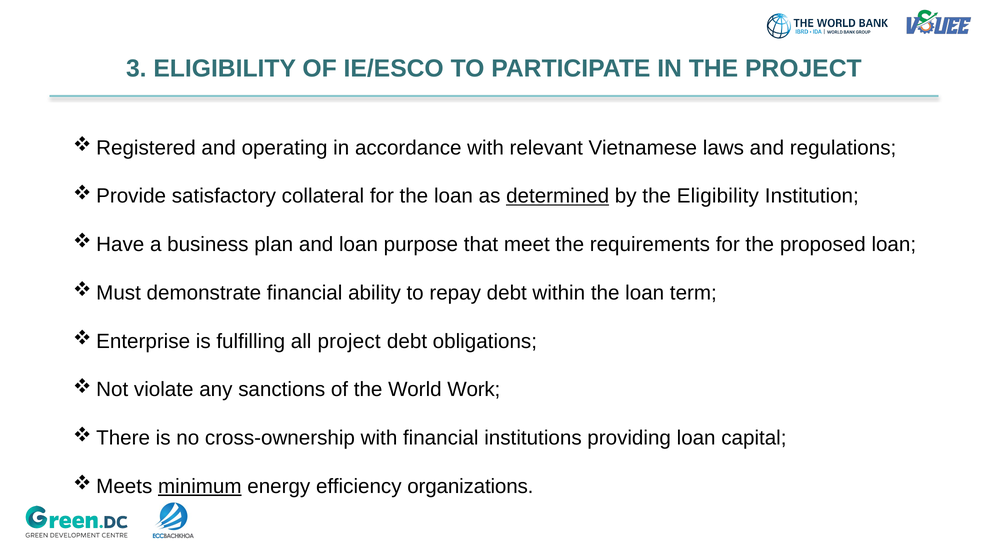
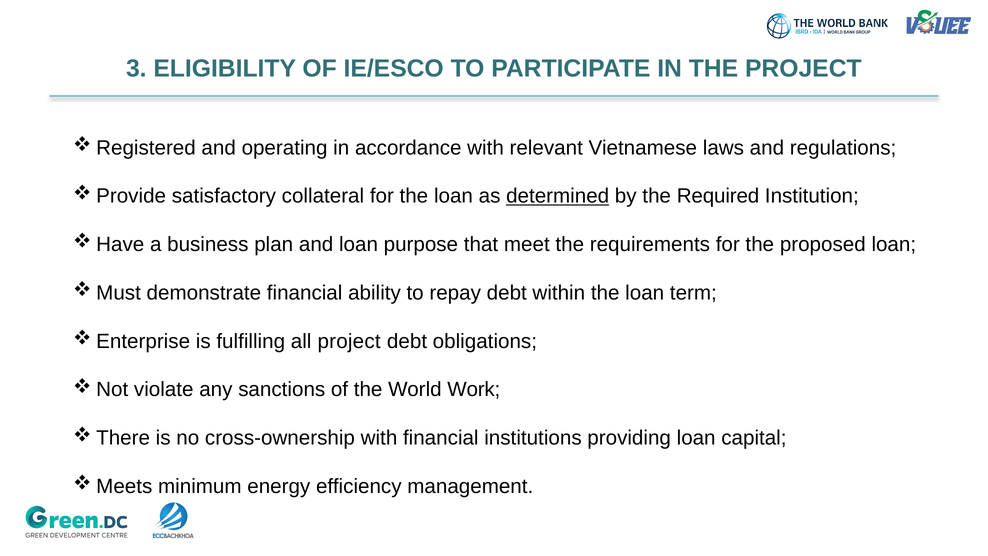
the Eligibility: Eligibility -> Required (718, 196)
minimum underline: present -> none (200, 486)
organizations: organizations -> management (470, 486)
